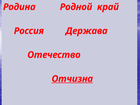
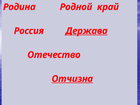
Держава underline: none -> present (87, 31)
